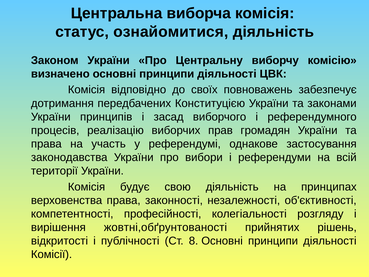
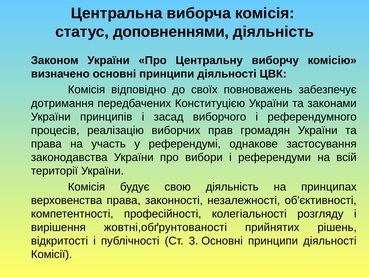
ознайомитися: ознайомитися -> доповненнями (171, 32)
8: 8 -> 3 (194, 241)
